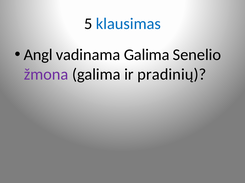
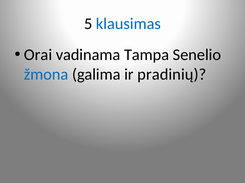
Angl: Angl -> Orai (38, 55)
vadinama Galima: Galima -> Tampa (147, 55)
žmona colour: purple -> blue (46, 75)
